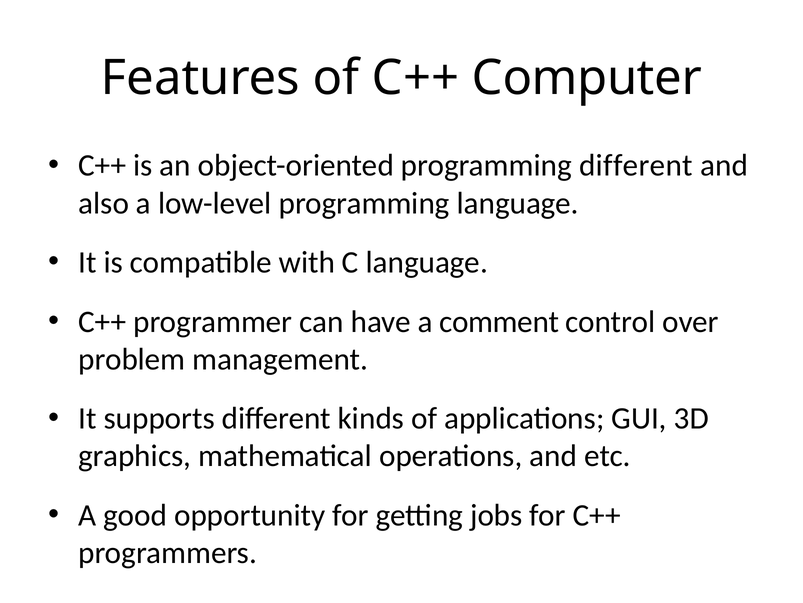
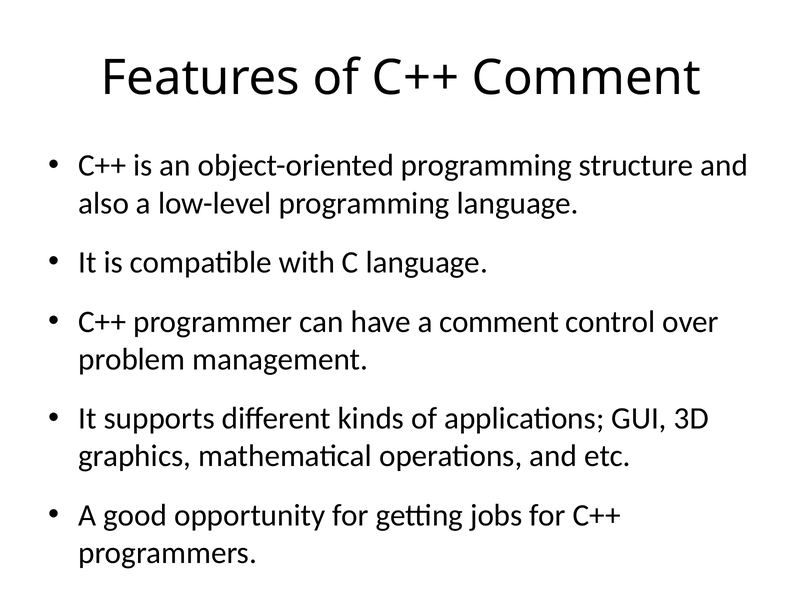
C++ Computer: Computer -> Comment (587, 78)
programming different: different -> structure (636, 165)
